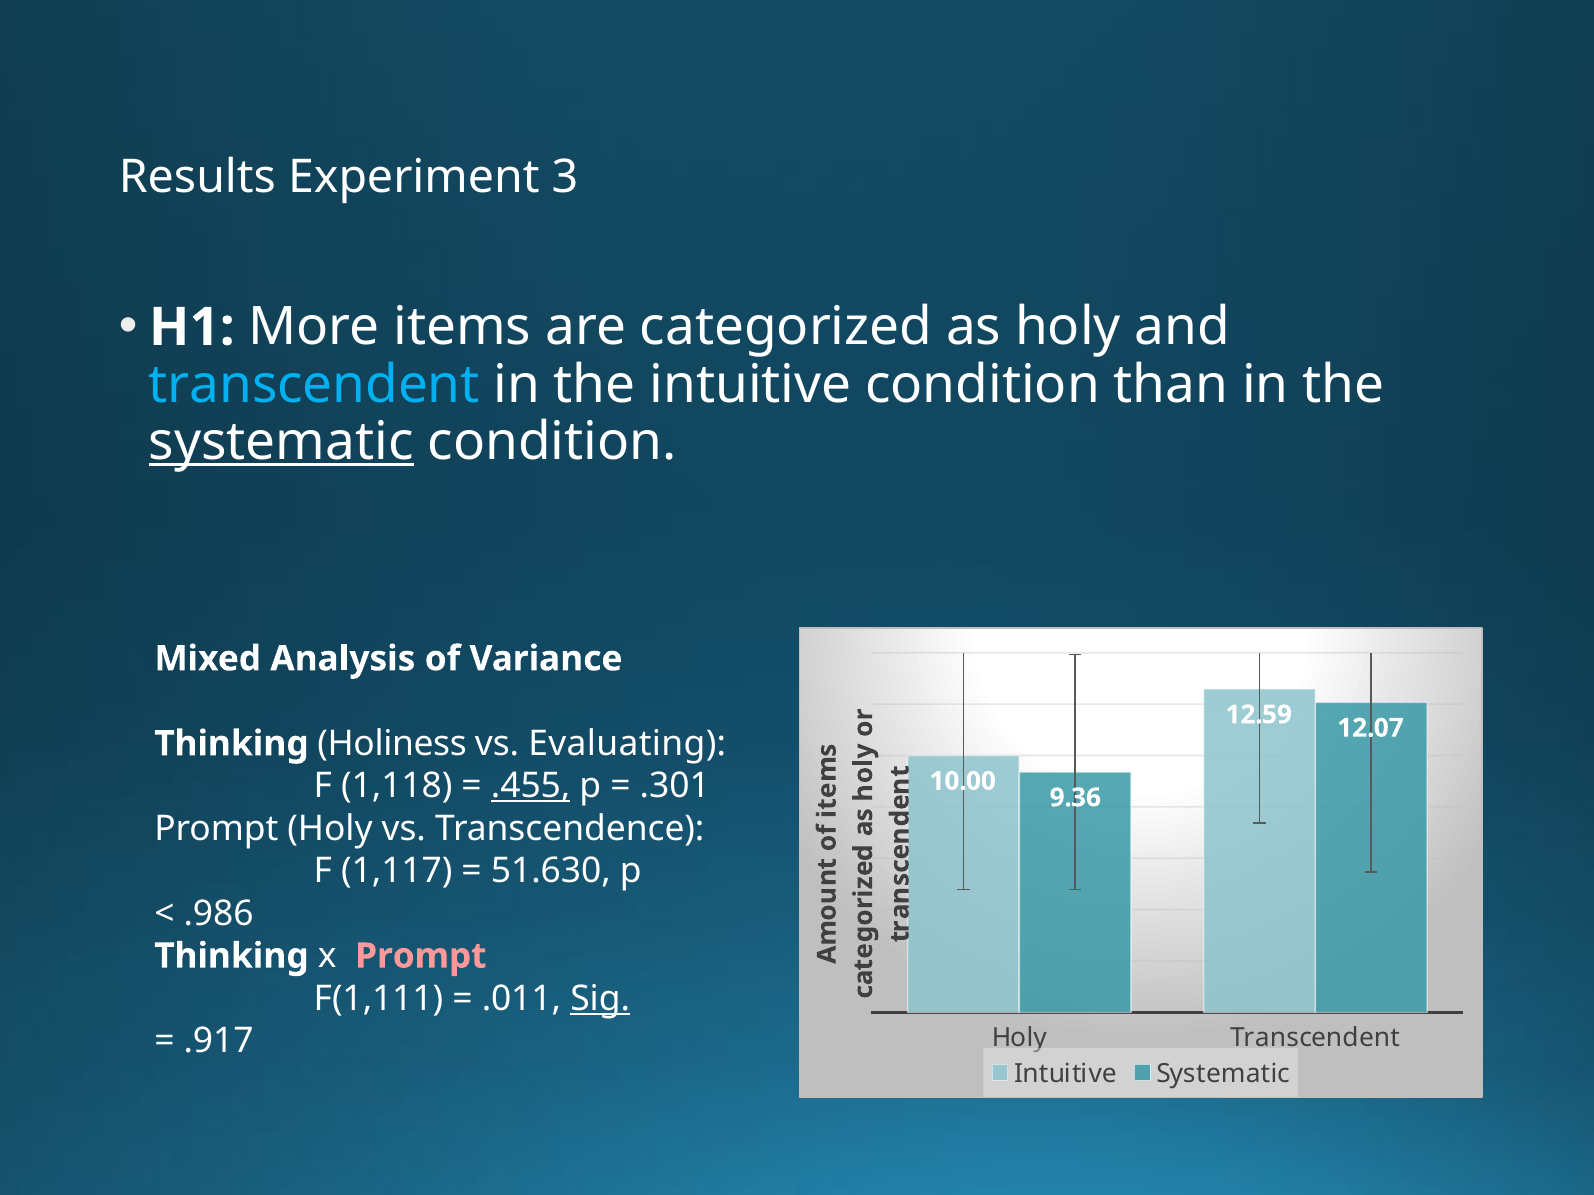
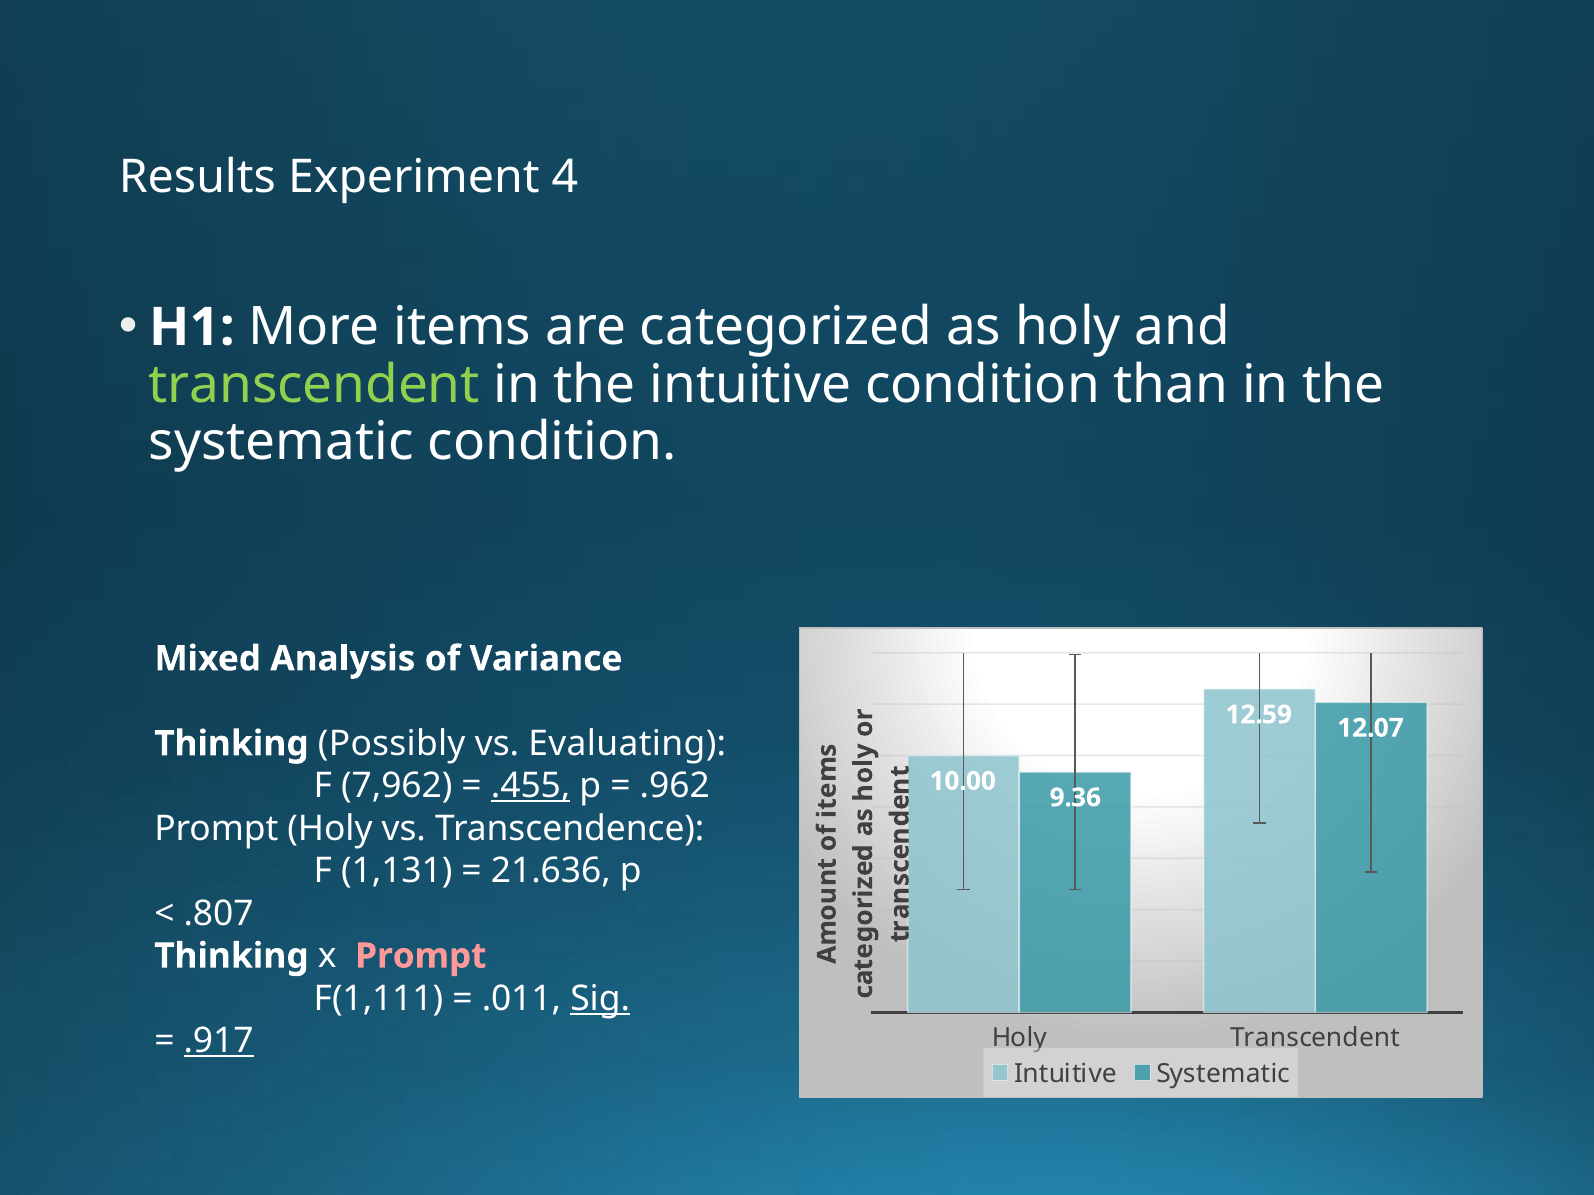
3: 3 -> 4 (565, 178)
transcendent colour: light blue -> light green (314, 385)
systematic underline: present -> none (281, 442)
Holiness: Holiness -> Possibly (392, 744)
1,118: 1,118 -> 7,962 (397, 786)
.301: .301 -> .962 (675, 786)
1,117: 1,117 -> 1,131 (397, 871)
51.630: 51.630 -> 21.636 (551, 871)
.986: .986 -> .807 (219, 914)
.917 underline: none -> present (219, 1041)
